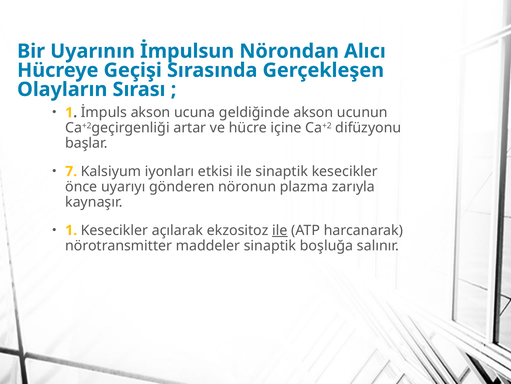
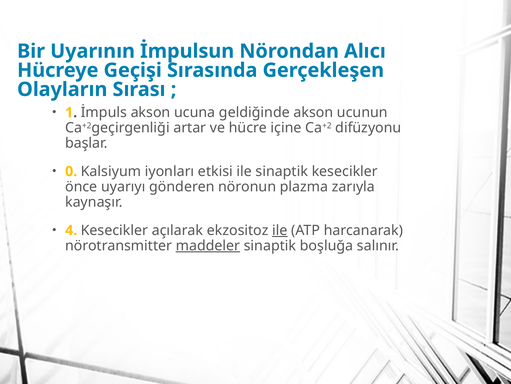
7: 7 -> 0 (71, 171)
1: 1 -> 4 (71, 230)
maddeler underline: none -> present (208, 245)
